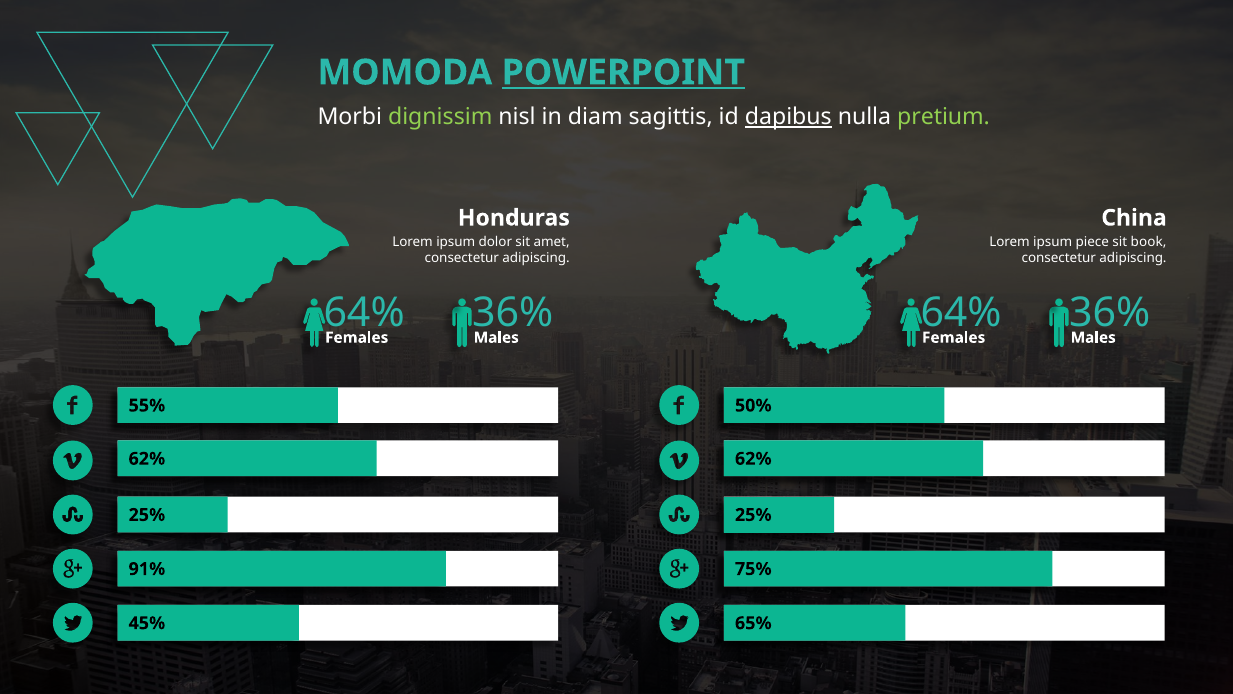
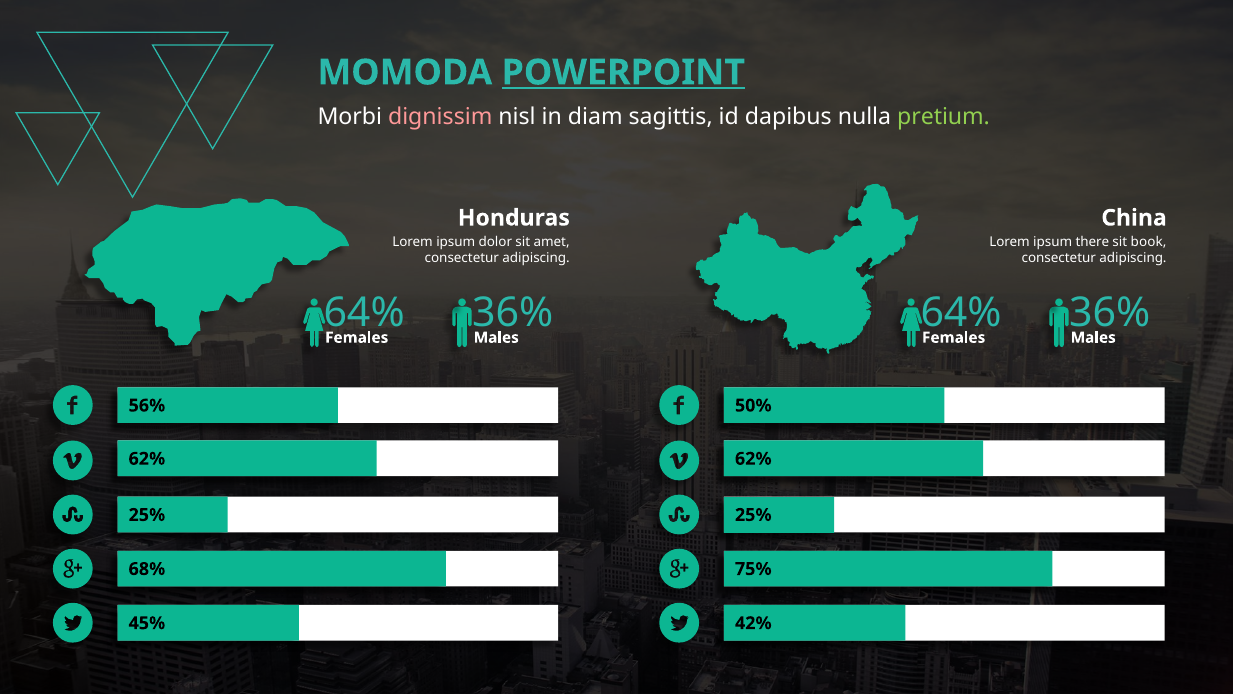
dignissim colour: light green -> pink (440, 117)
dapibus underline: present -> none (788, 117)
piece: piece -> there (1092, 242)
55%: 55% -> 56% (147, 405)
91%: 91% -> 68% (147, 569)
65%: 65% -> 42% (753, 623)
